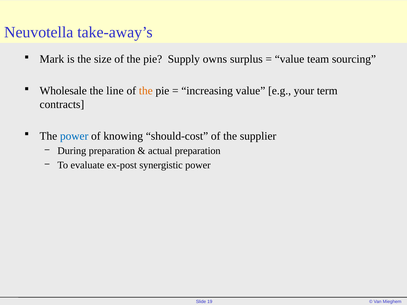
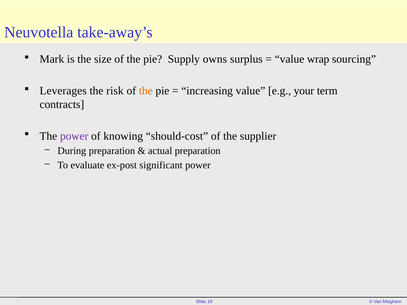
team: team -> wrap (318, 59)
Wholesale: Wholesale -> Leverages (63, 91)
line: line -> risk (115, 91)
power colour: blue -> purple (74, 136)
synergistic: synergistic -> significant (161, 165)
